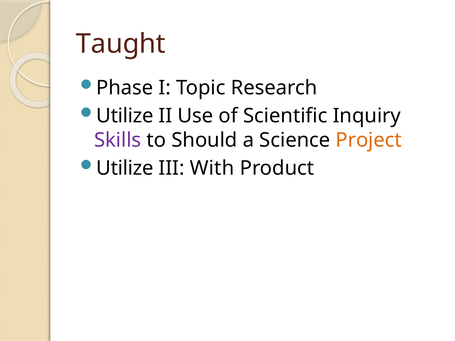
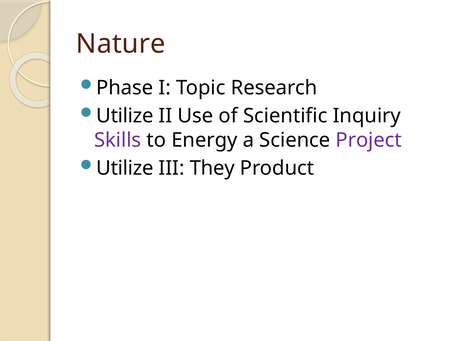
Taught: Taught -> Nature (121, 44)
Should: Should -> Energy (204, 140)
Project colour: orange -> purple (369, 140)
With: With -> They (212, 168)
